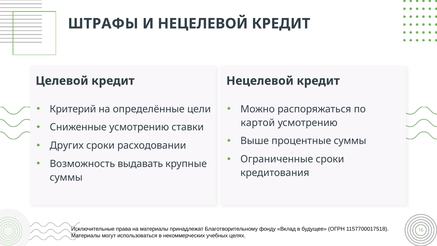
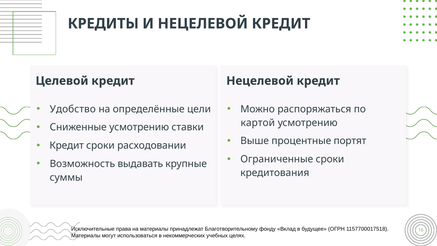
ШТРАФЫ: ШТРАФЫ -> КРЕДИТЫ (103, 24)
Критерий: Критерий -> Удобство (73, 109)
процентные суммы: суммы -> портят (350, 141)
Других: Других -> Кредит (67, 145)
